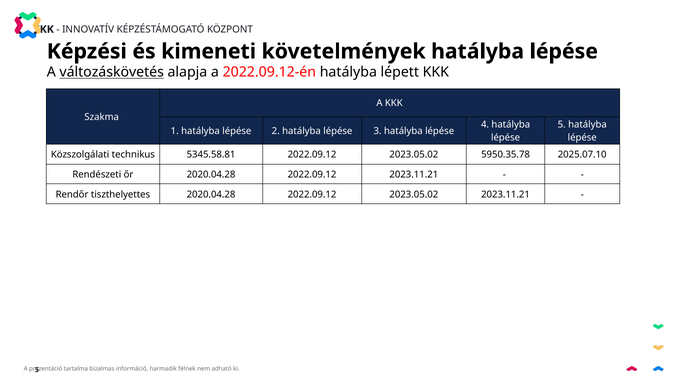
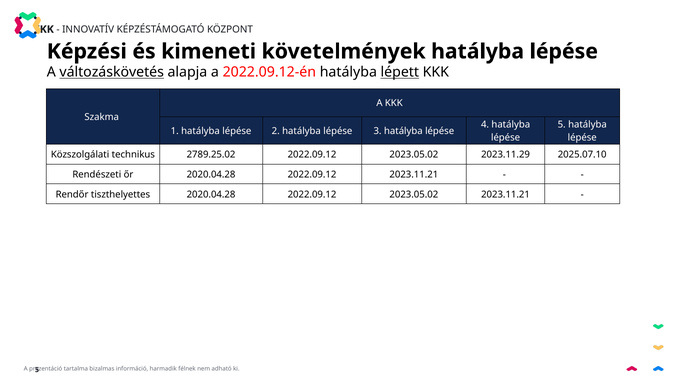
lépett underline: none -> present (400, 72)
5345.58.81: 5345.58.81 -> 2789.25.02 (211, 155)
5950.35.78: 5950.35.78 -> 2023.11.29 (506, 155)
